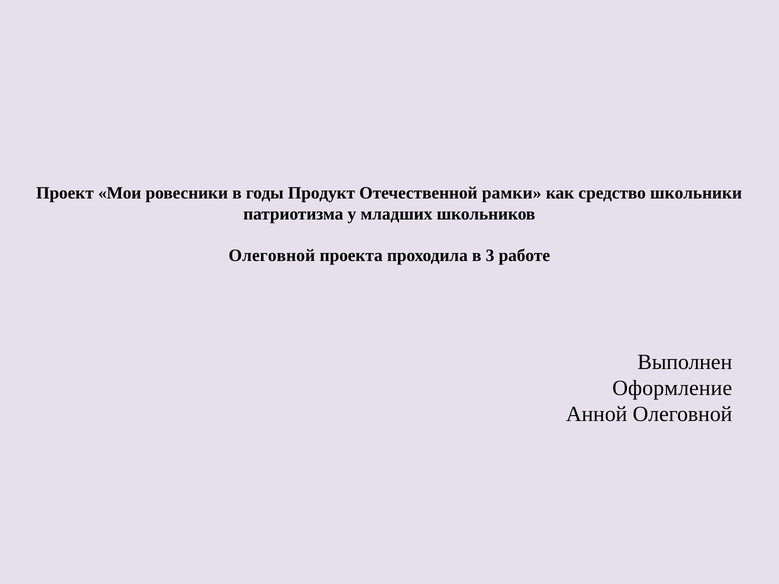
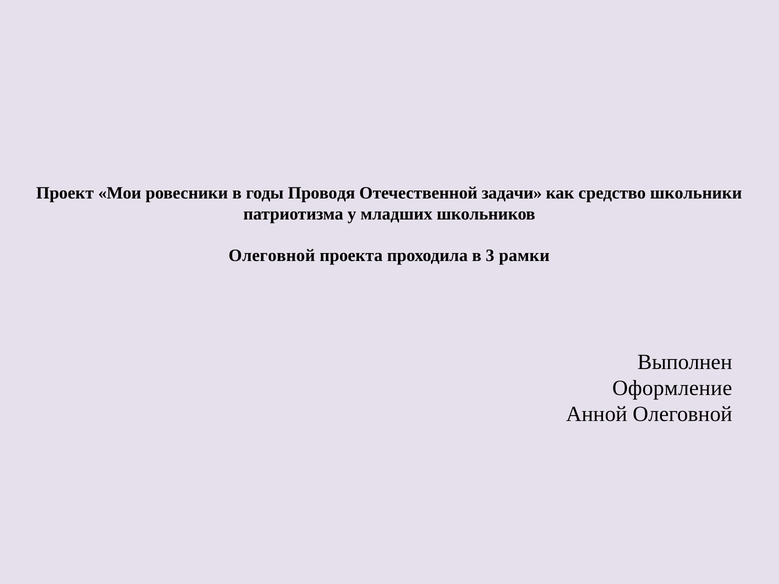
Продукт: Продукт -> Проводя (322, 193)
рамки: рамки -> задачи (512, 193)
работе: работе -> рамки (524, 256)
